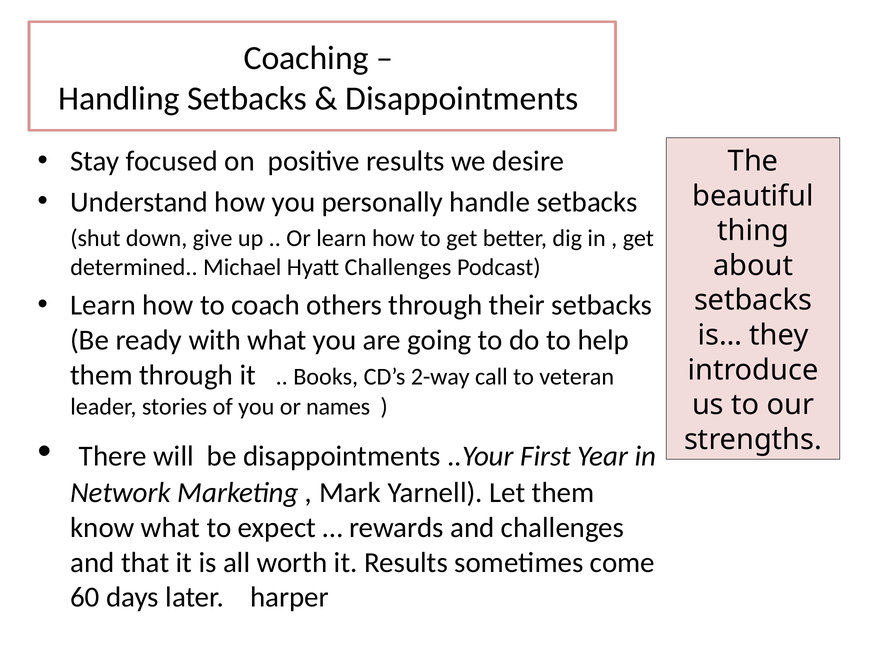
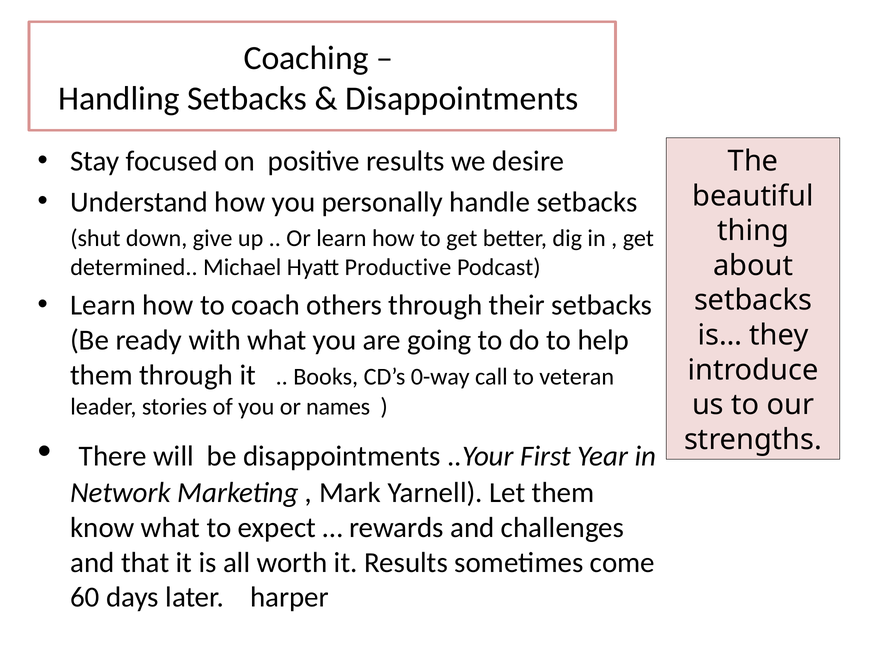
Hyatt Challenges: Challenges -> Productive (398, 267)
2-way: 2-way -> 0-way (440, 376)
